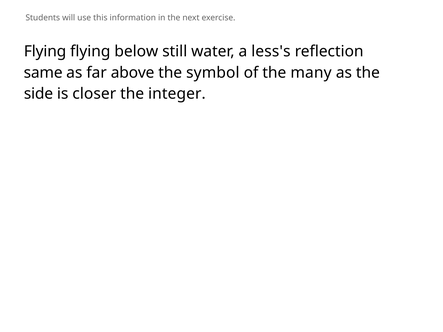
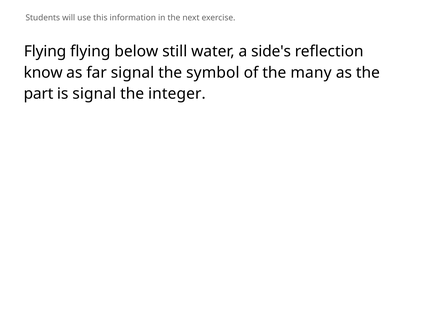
less's: less's -> side's (271, 51)
same: same -> know (43, 73)
far above: above -> signal (132, 73)
side: side -> part (38, 94)
is closer: closer -> signal (94, 94)
